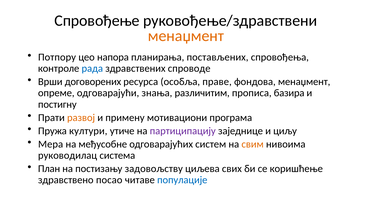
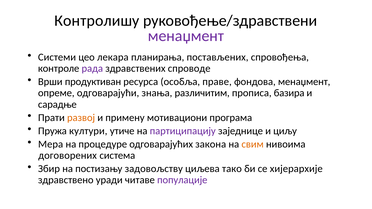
Спровођење: Спровођење -> Контролишу (97, 21)
менаџмент colour: orange -> purple (186, 36)
Потпору: Потпору -> Системи (57, 57)
напора: напора -> лекара (113, 57)
рада colour: blue -> purple (92, 69)
договорених: договорених -> продуктиван (93, 82)
постигну: постигну -> сарадње (57, 104)
међусобне: међусобне -> процедуре (103, 144)
систем: систем -> закона (211, 144)
руководилац: руководилац -> договорених (68, 156)
План: План -> Збир (49, 169)
свих: свих -> тако (232, 169)
коришћење: коришћење -> хијерархије (296, 169)
посао: посао -> уради (109, 180)
популације colour: blue -> purple (182, 180)
